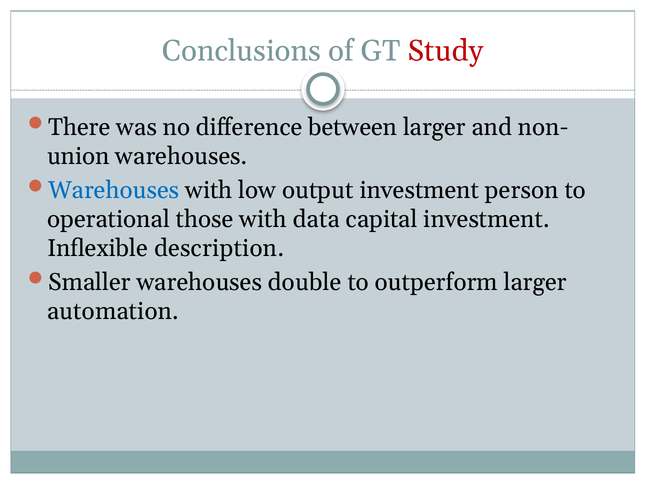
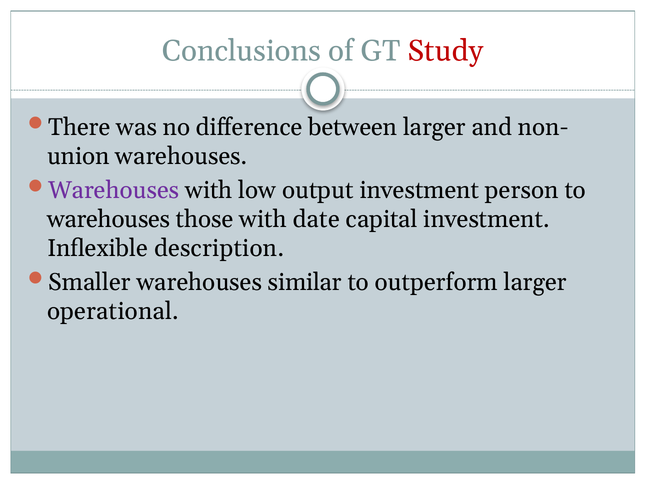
Warehouses colour: blue -> purple (114, 190)
operational: operational -> warehouses (109, 219)
data: data -> date (316, 219)
double: double -> similar (305, 282)
automation: automation -> operational (113, 312)
